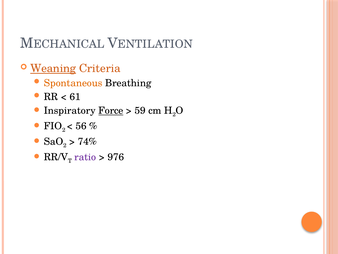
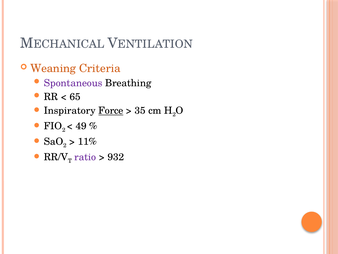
Weaning underline: present -> none (53, 68)
Spontaneous colour: orange -> purple (73, 83)
61: 61 -> 65 (75, 97)
59: 59 -> 35 (140, 111)
56: 56 -> 49 (81, 126)
74%: 74% -> 11% (87, 141)
976: 976 -> 932 (116, 157)
